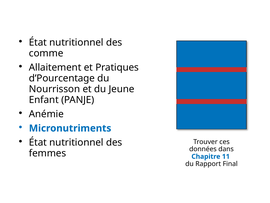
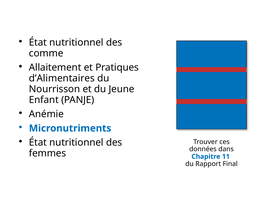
d’Pourcentage: d’Pourcentage -> d’Alimentaires (62, 78)
